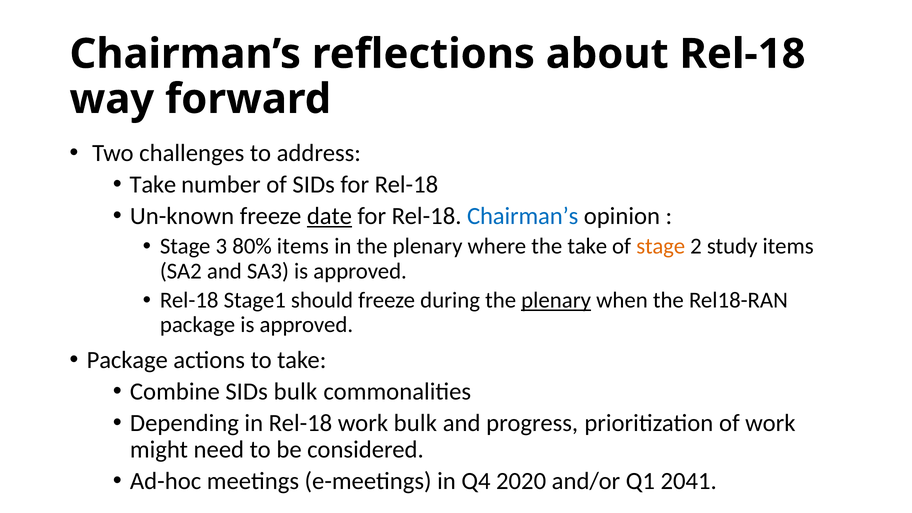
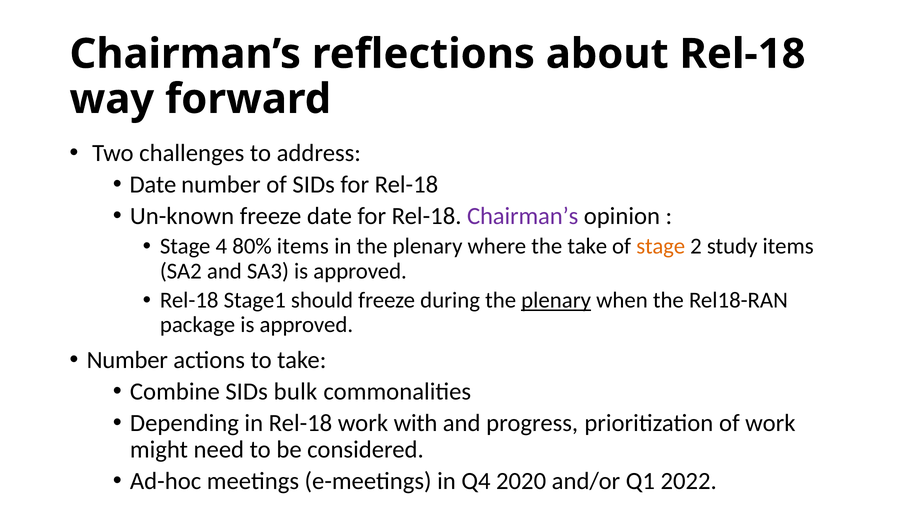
Take: Take -> Date (153, 185)
date underline: present -> none (329, 216)
Chairman’s colour: blue -> purple (523, 216)
3: 3 -> 4 (221, 246)
Package: Package -> Number (127, 360)
work bulk: bulk -> with (416, 423)
2041: 2041 -> 2022 (689, 481)
